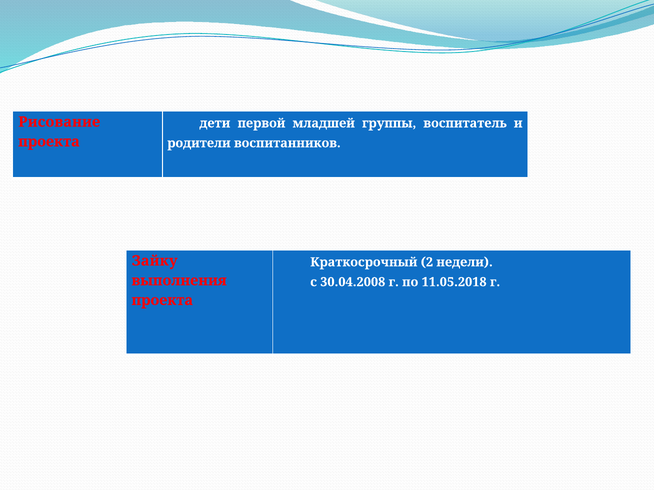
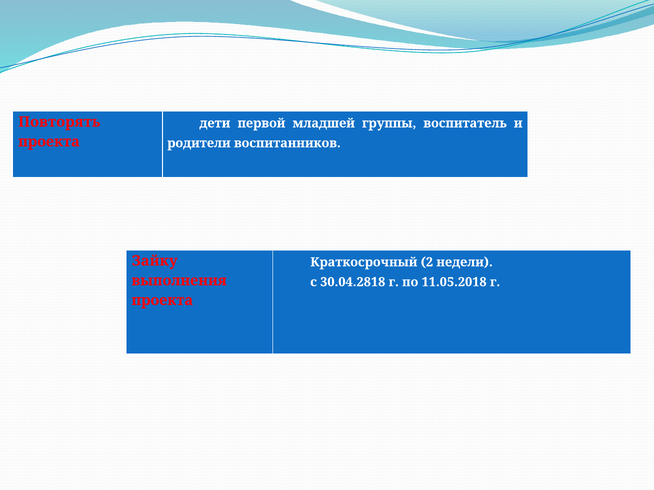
Рисование: Рисование -> Повторять (59, 122)
30.04.2008: 30.04.2008 -> 30.04.2818 (353, 282)
